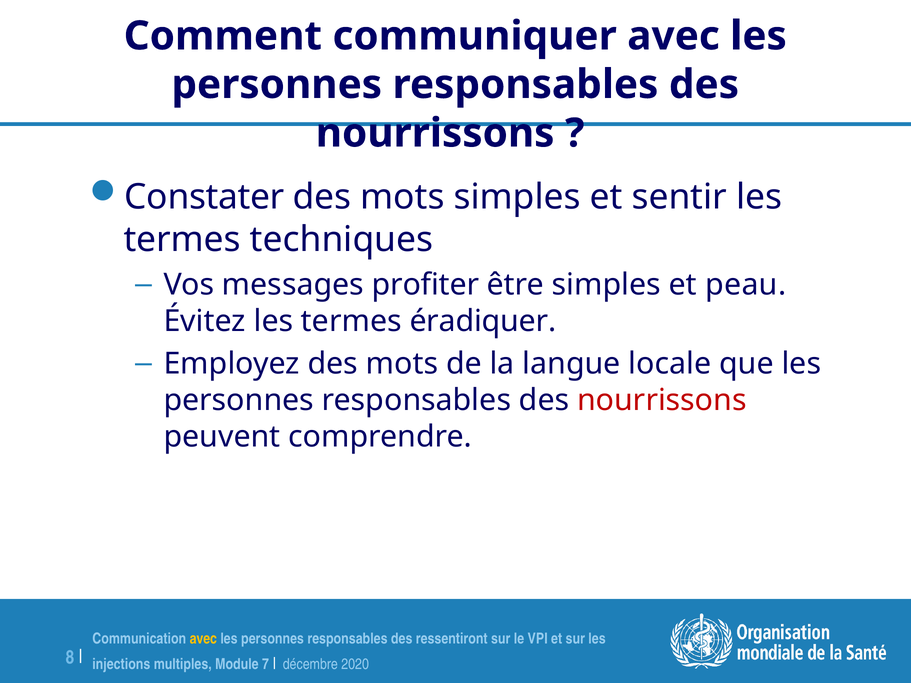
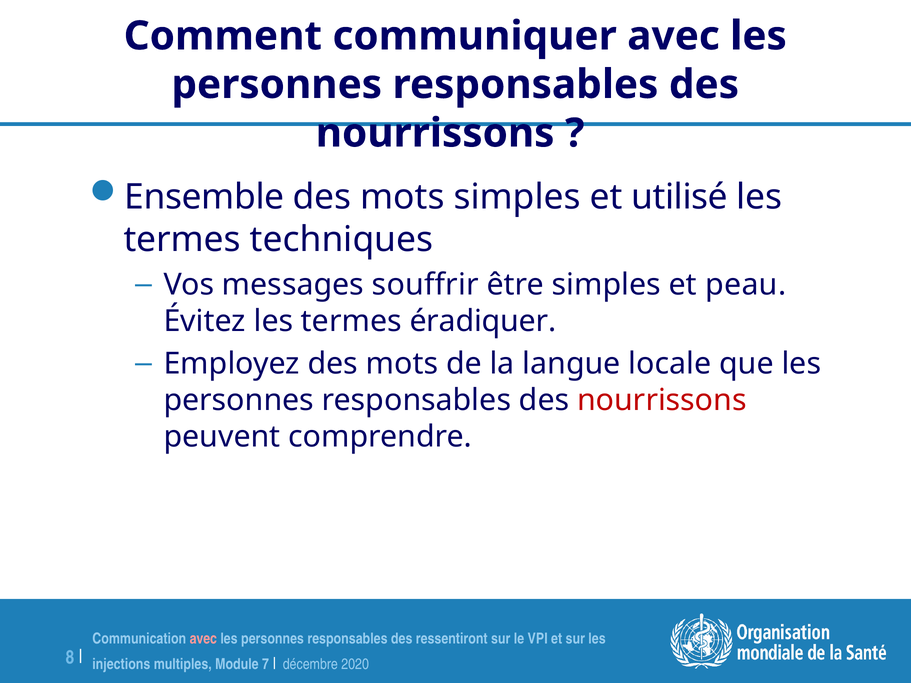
Constater: Constater -> Ensemble (204, 197)
sentir: sentir -> utilisé (680, 197)
profiter: profiter -> souffrir (425, 285)
avec colour: yellow -> pink (203, 639)
